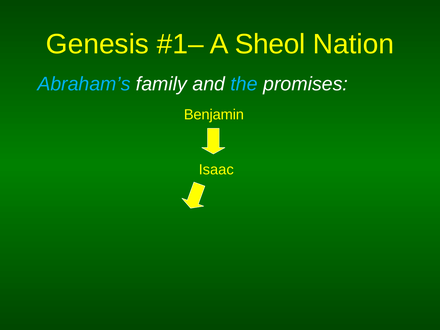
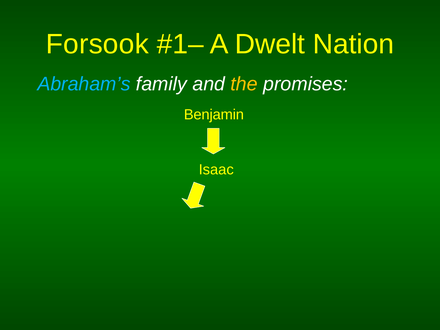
Genesis: Genesis -> Forsook (97, 44)
Sheol: Sheol -> Dwelt (270, 44)
the colour: light blue -> yellow (244, 84)
